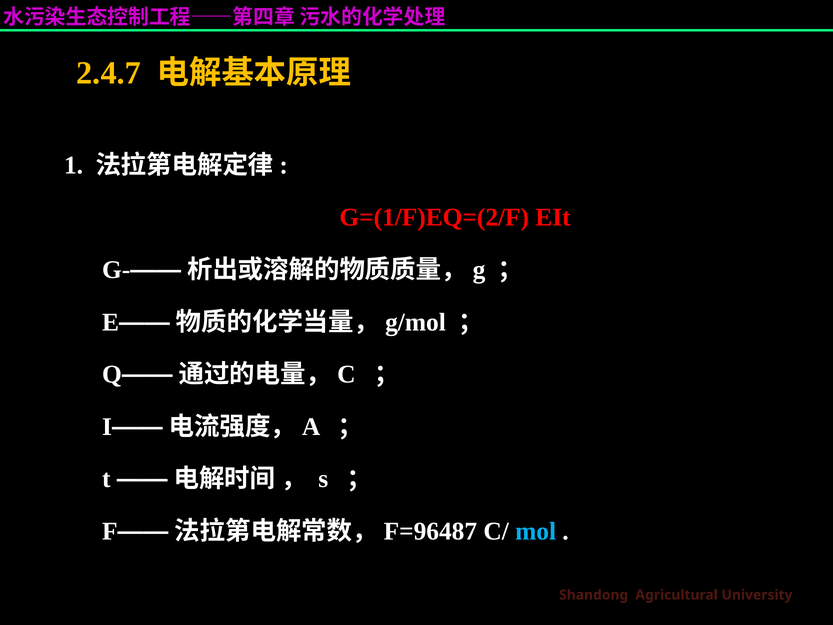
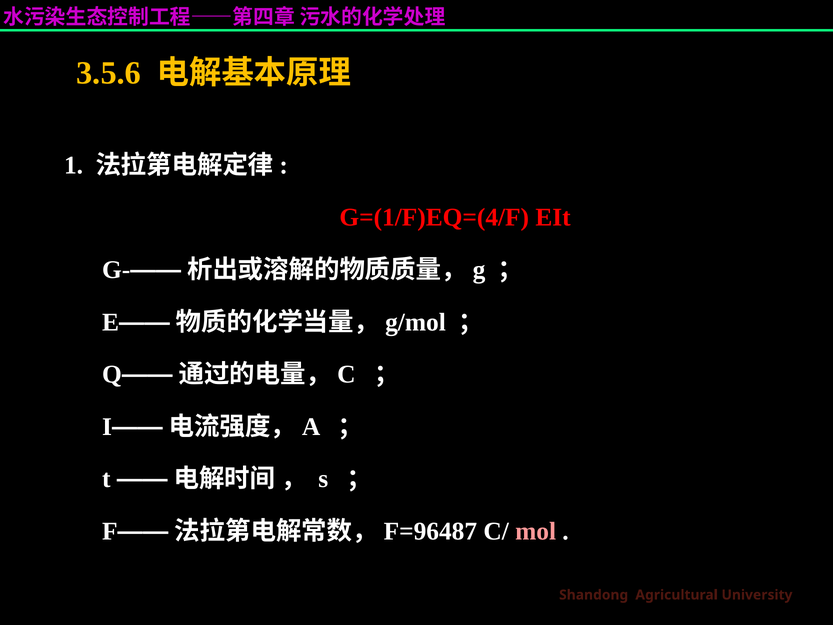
2.4.7: 2.4.7 -> 3.5.6 (109, 73)
G=(1/F)EQ=(2/F: G=(1/F)EQ=(2/F -> G=(1/F)EQ=(4/F (434, 217)
mol colour: light blue -> pink (536, 531)
